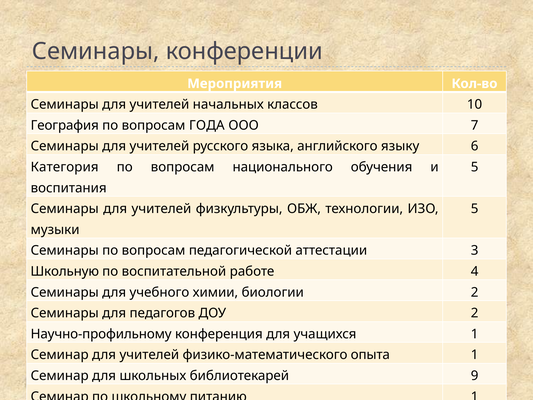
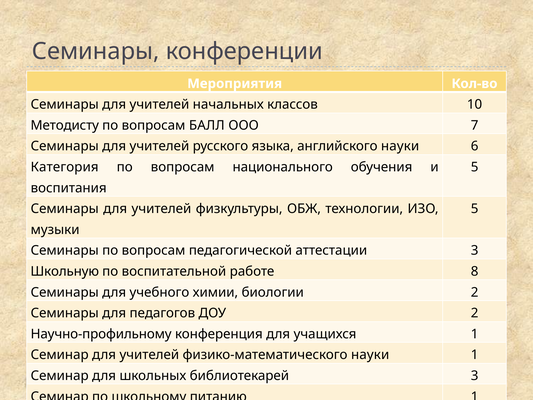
География: География -> Методисту (65, 125)
ГОДА: ГОДА -> БАЛЛ (207, 125)
английского языку: языку -> науки (400, 146)
4: 4 -> 8 (475, 271)
физико-математического опыта: опыта -> науки (370, 355)
библиотекарей 9: 9 -> 3 (475, 376)
